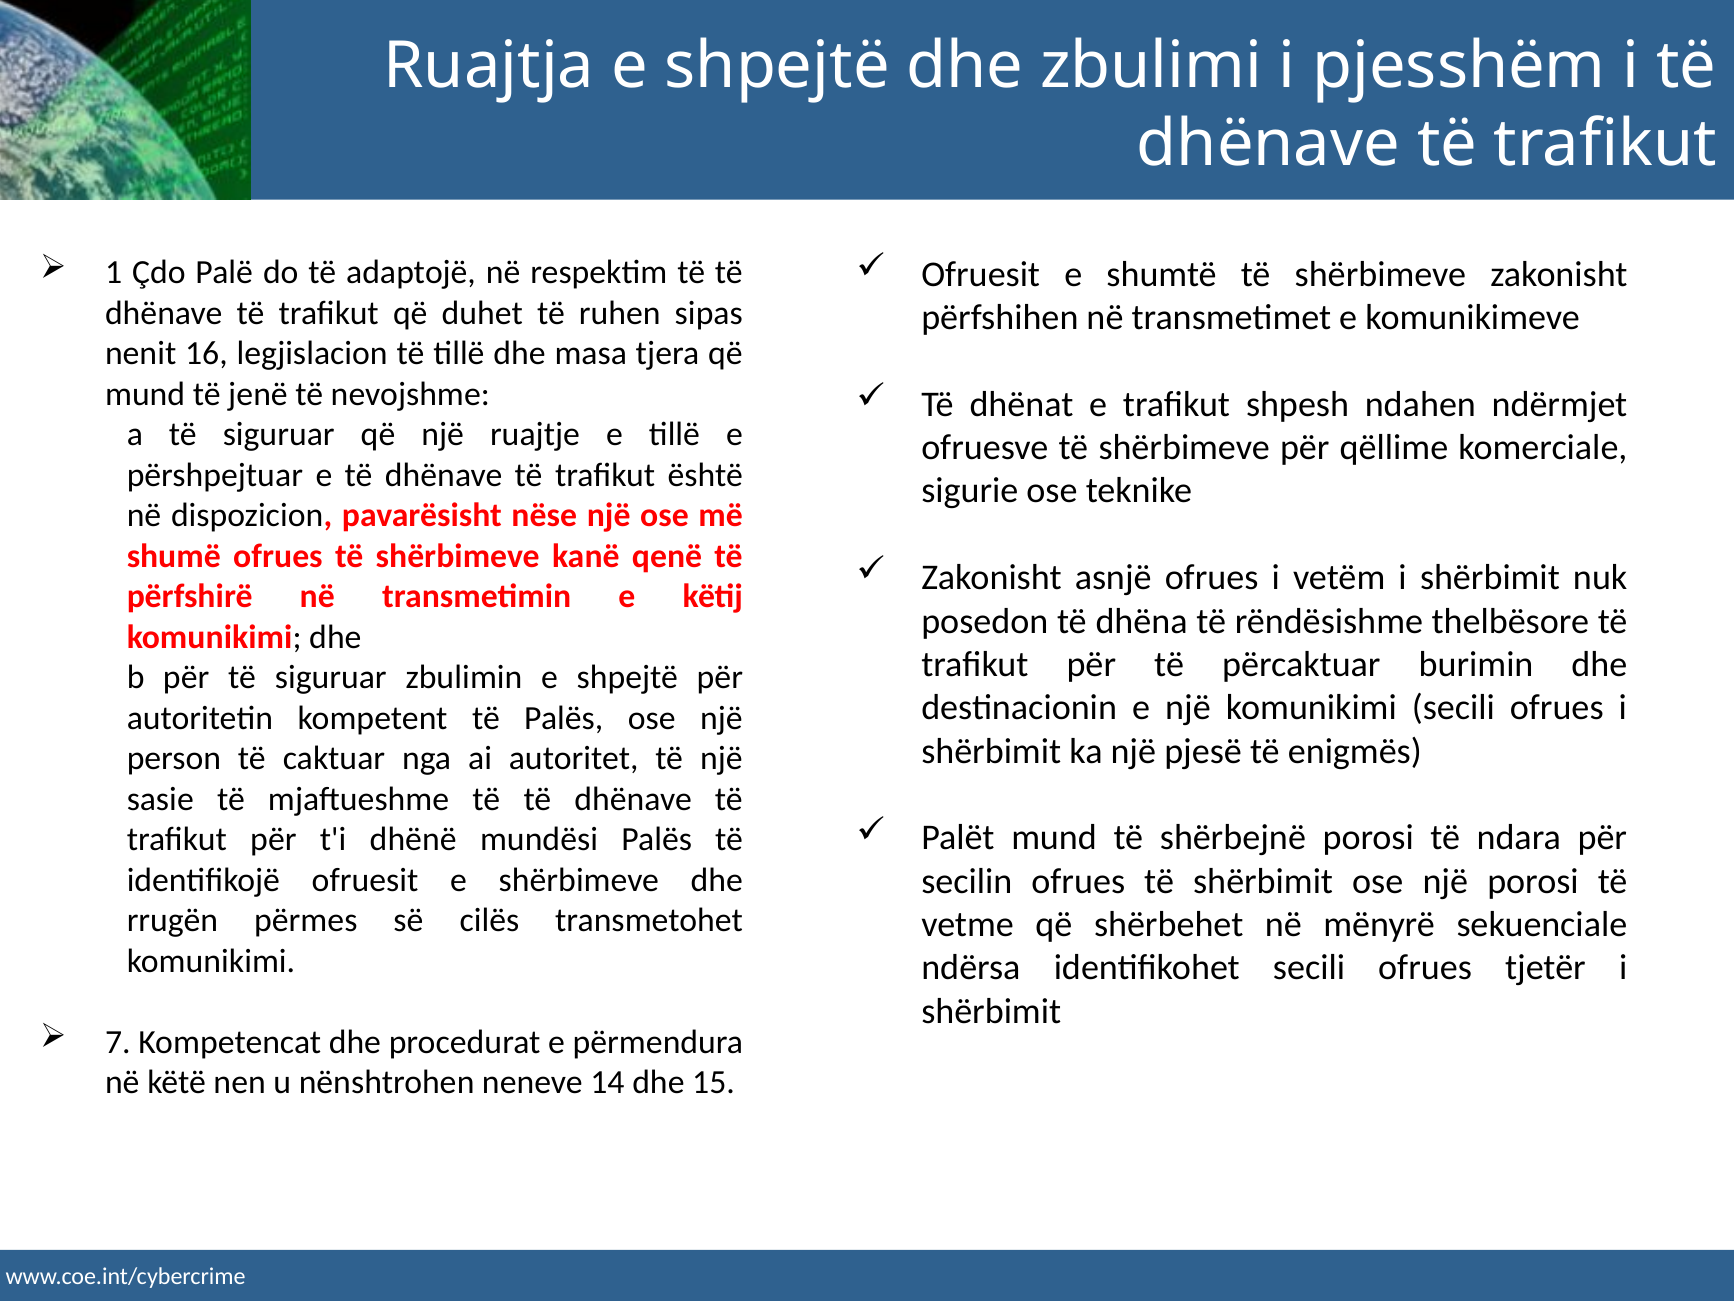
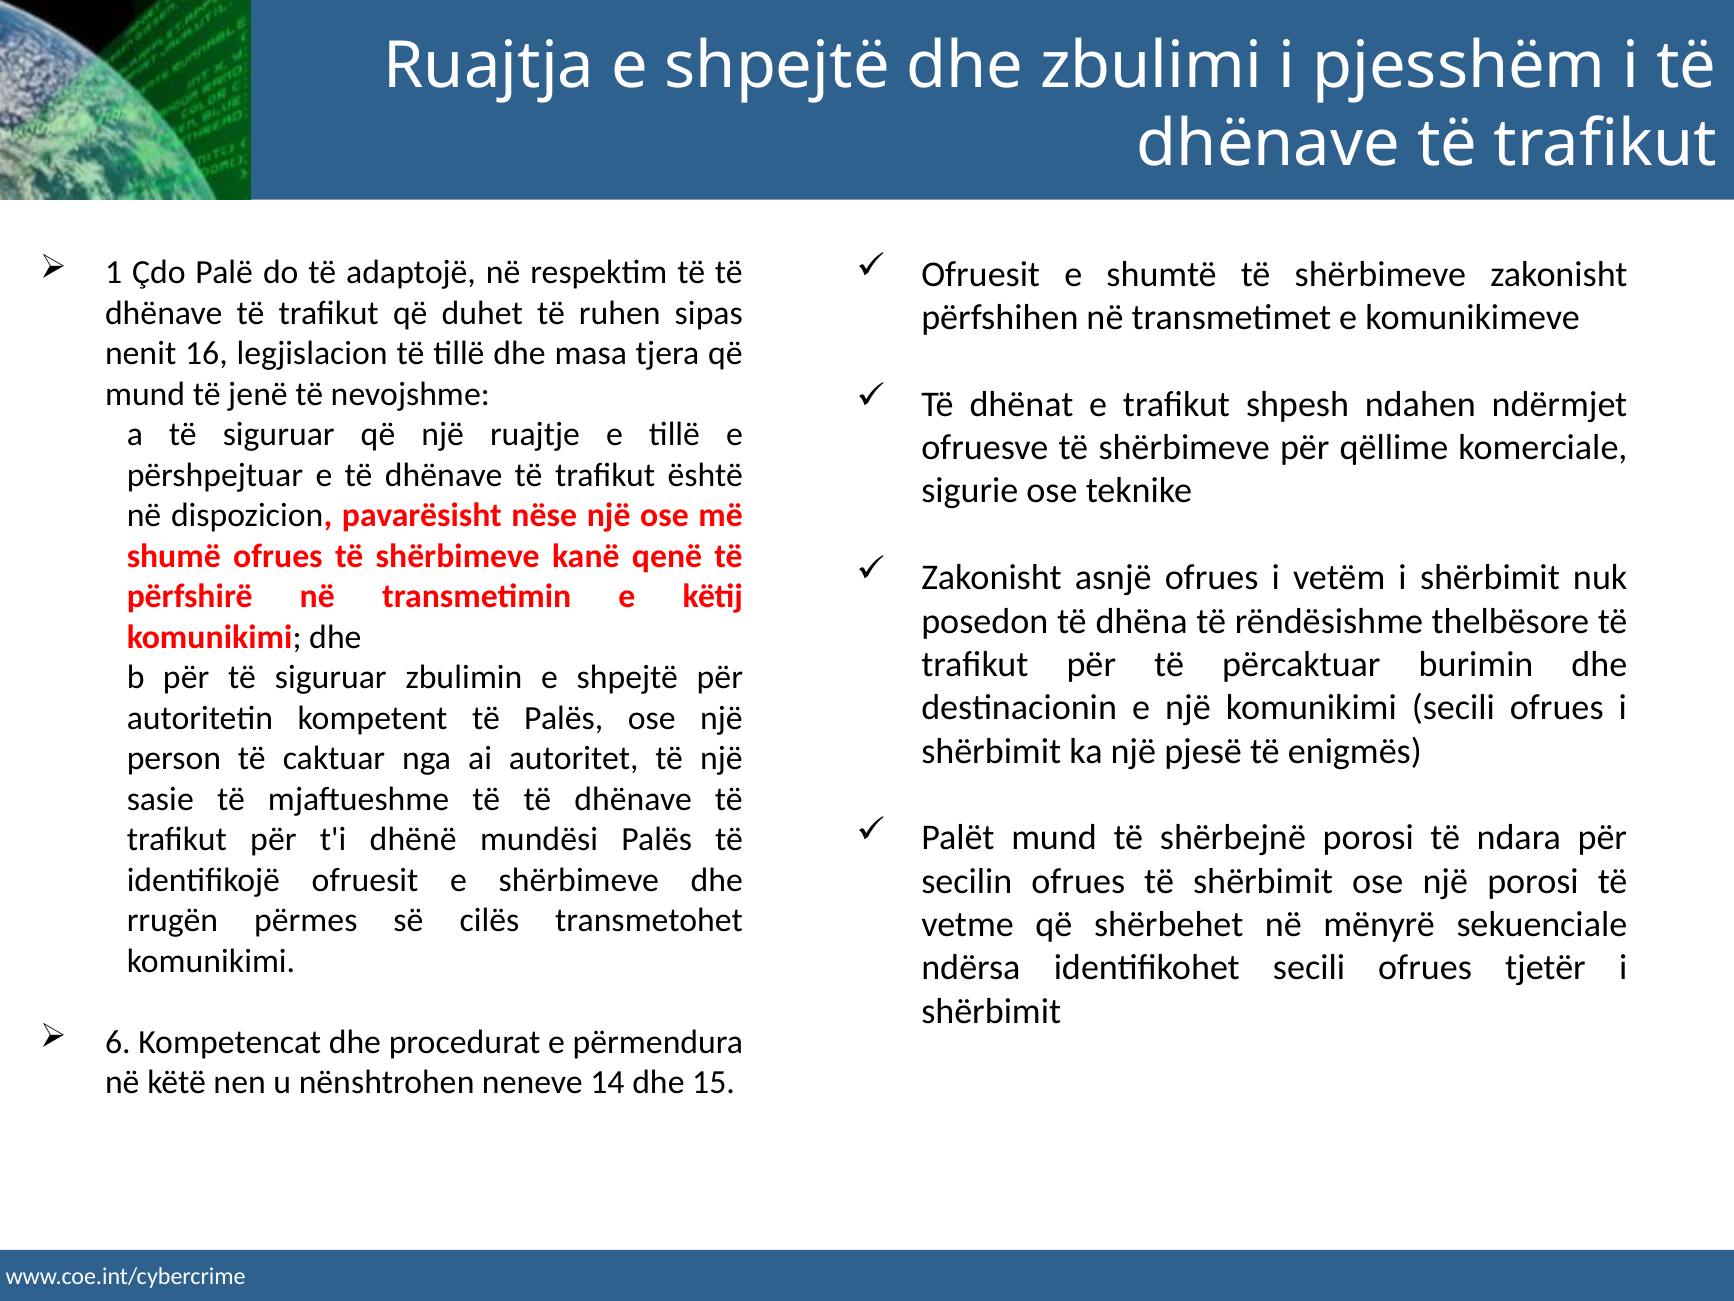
7: 7 -> 6 (118, 1042)
